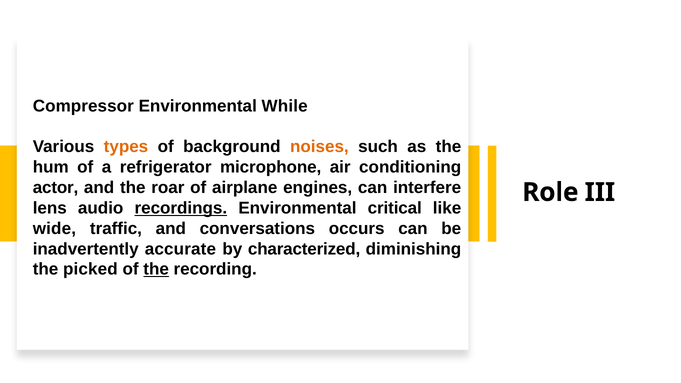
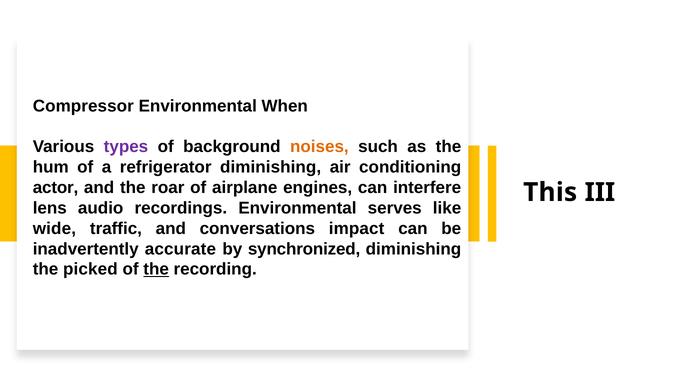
While: While -> When (285, 106)
types colour: orange -> purple (126, 147)
refrigerator microphone: microphone -> diminishing (271, 167)
Role: Role -> This (550, 192)
recordings underline: present -> none (181, 208)
critical: critical -> serves (395, 208)
occurs: occurs -> impact (357, 228)
characterized: characterized -> synchronized (304, 249)
